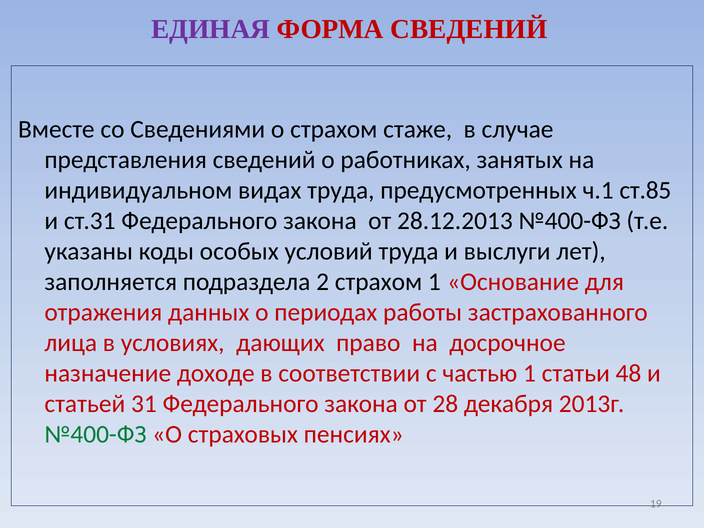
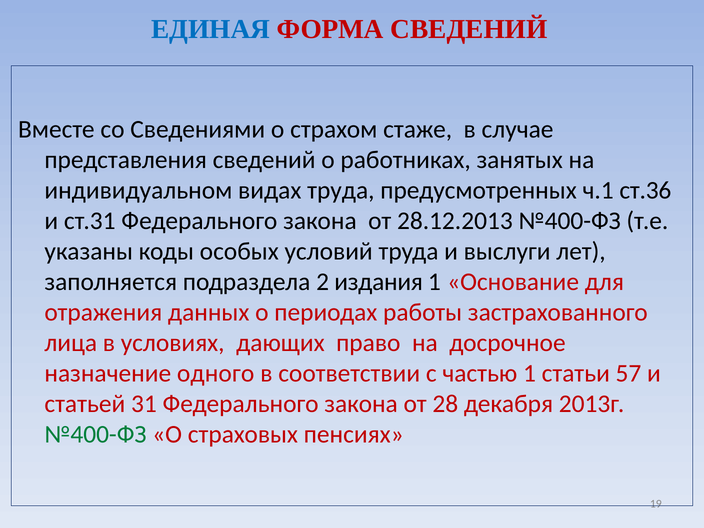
ЕДИНАЯ colour: purple -> blue (211, 29)
ст.85: ст.85 -> ст.36 (645, 191)
2 страхом: страхом -> издания (379, 282)
доходе: доходе -> одного (216, 373)
48: 48 -> 57 (628, 373)
